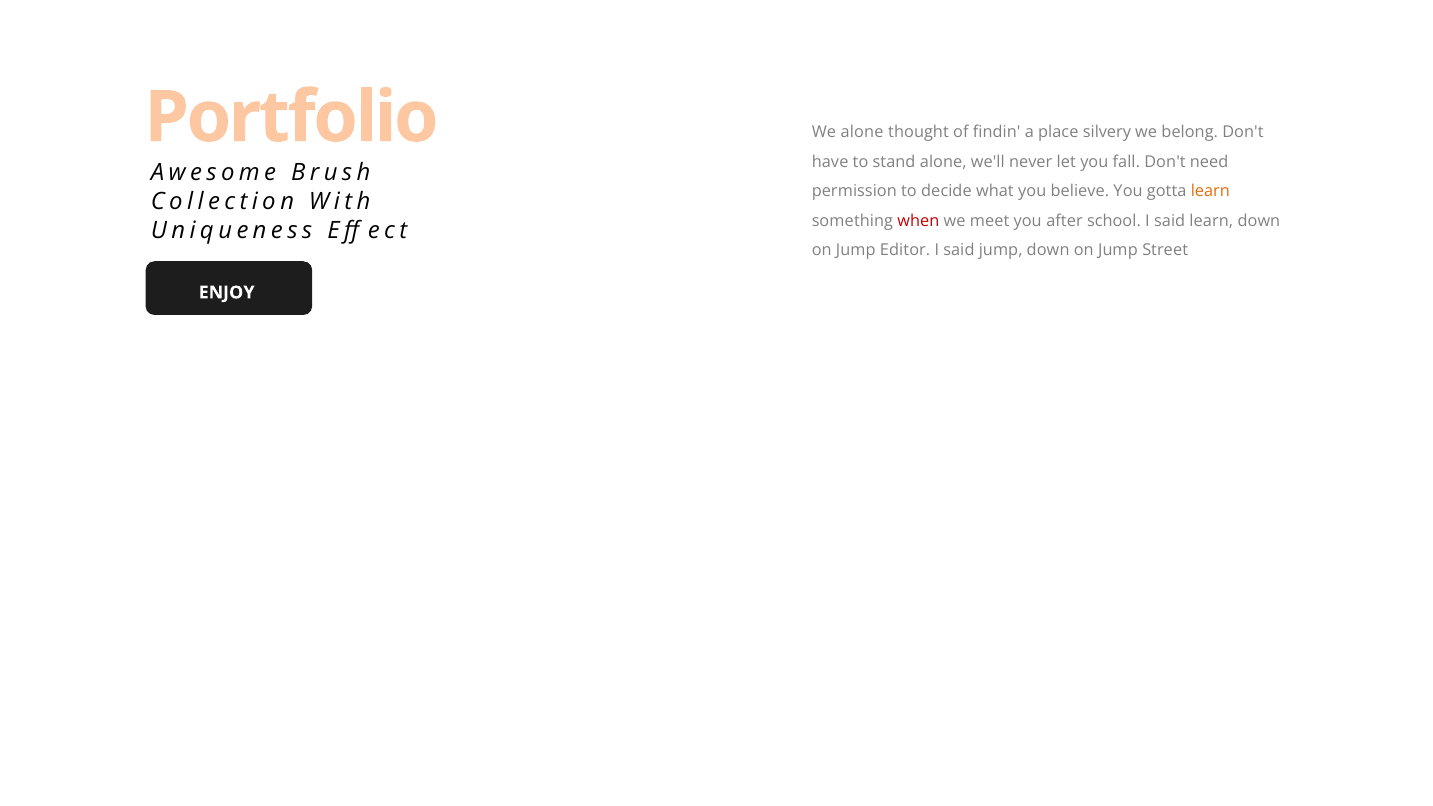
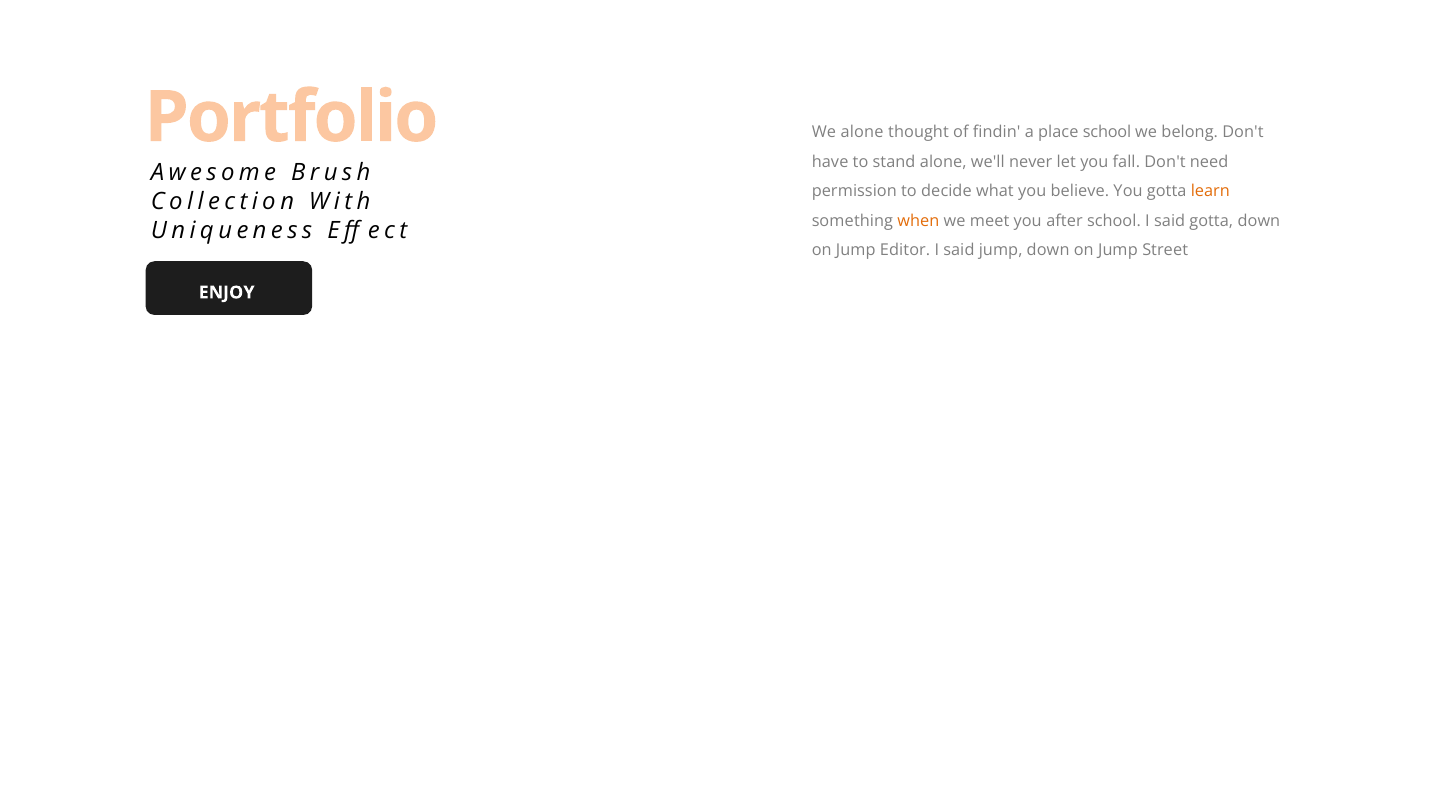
place silvery: silvery -> school (1107, 132)
when colour: red -> orange (918, 221)
said learn: learn -> gotta (1211, 221)
